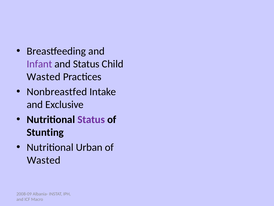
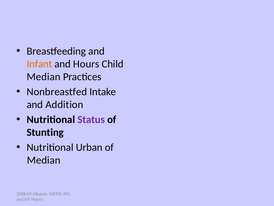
Infant colour: purple -> orange (39, 64)
and Status: Status -> Hours (86, 64)
Wasted: Wasted -> Median (44, 77)
Exclusive: Exclusive -> Addition (64, 104)
Wasted: Wasted -> Median (44, 160)
